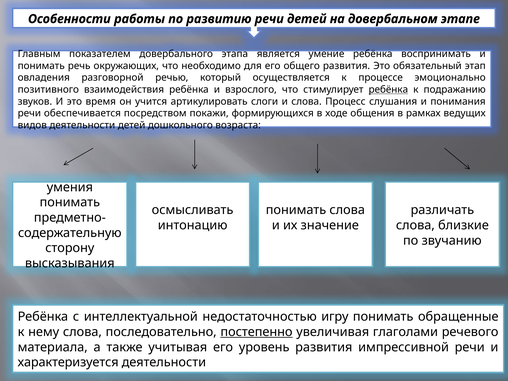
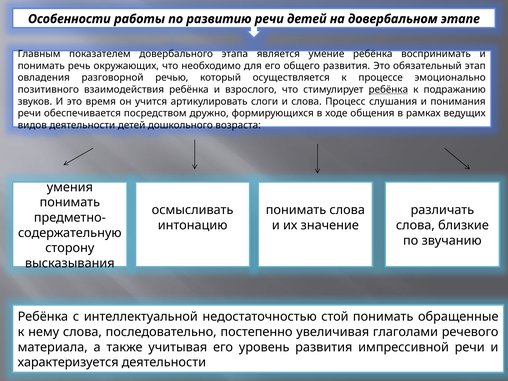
покажи: покажи -> дружно (209, 113)
игру: игру -> стой (335, 317)
постепенно underline: present -> none (257, 332)
